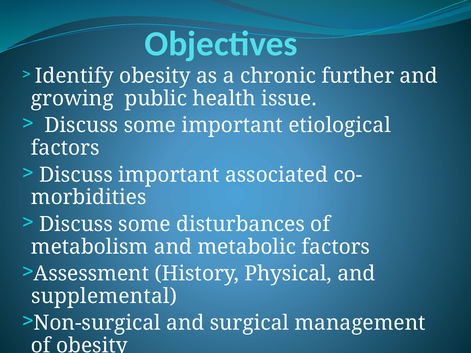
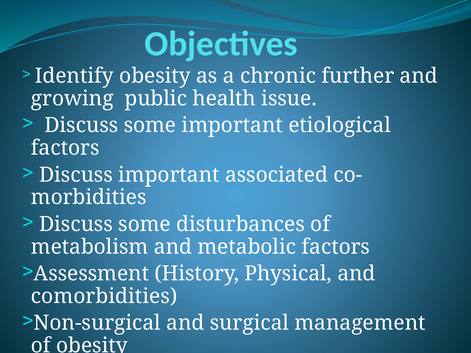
supplemental: supplemental -> comorbidities (104, 296)
